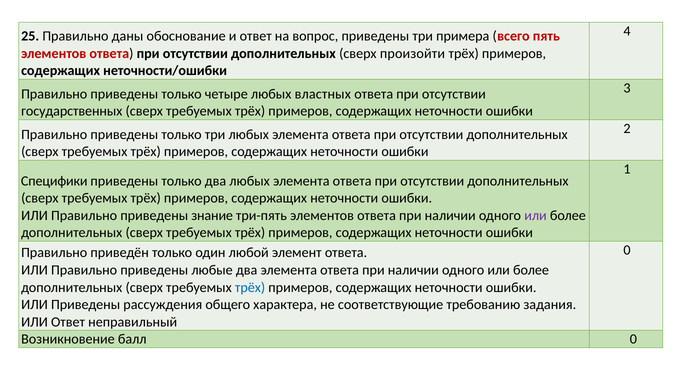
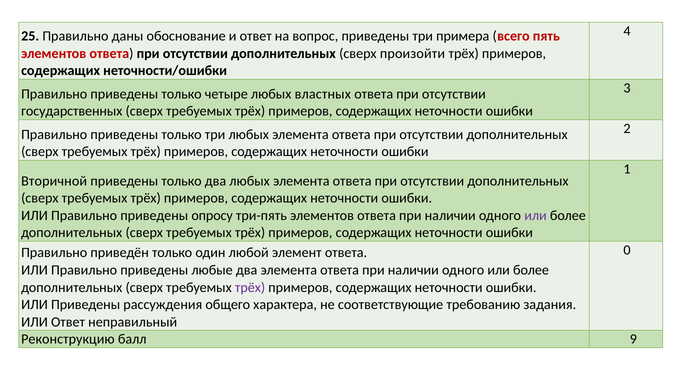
Специфики: Специфики -> Вторичной (54, 181)
знание: знание -> опросу (212, 215)
трёх colour: blue -> purple (250, 287)
Возникновение: Возникновение -> Реконструкцию (68, 339)
балл 0: 0 -> 9 (633, 339)
